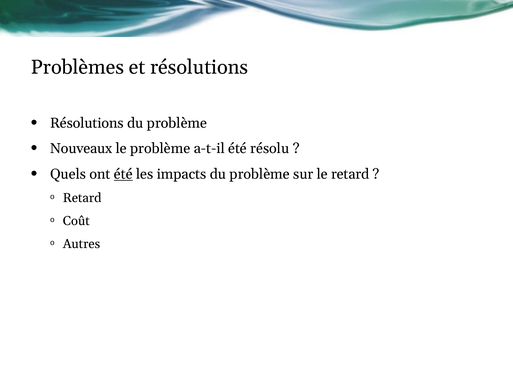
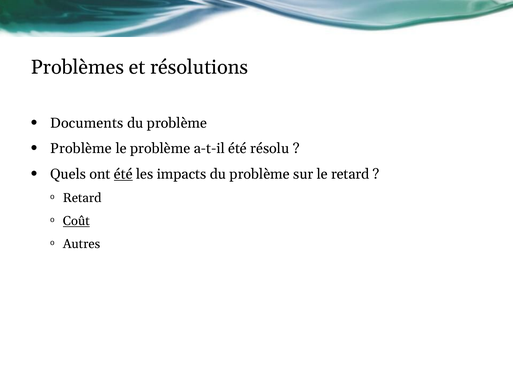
Résolutions: Résolutions -> Documents (87, 123)
Nouveaux: Nouveaux -> Problème (81, 149)
Coût underline: none -> present (76, 221)
